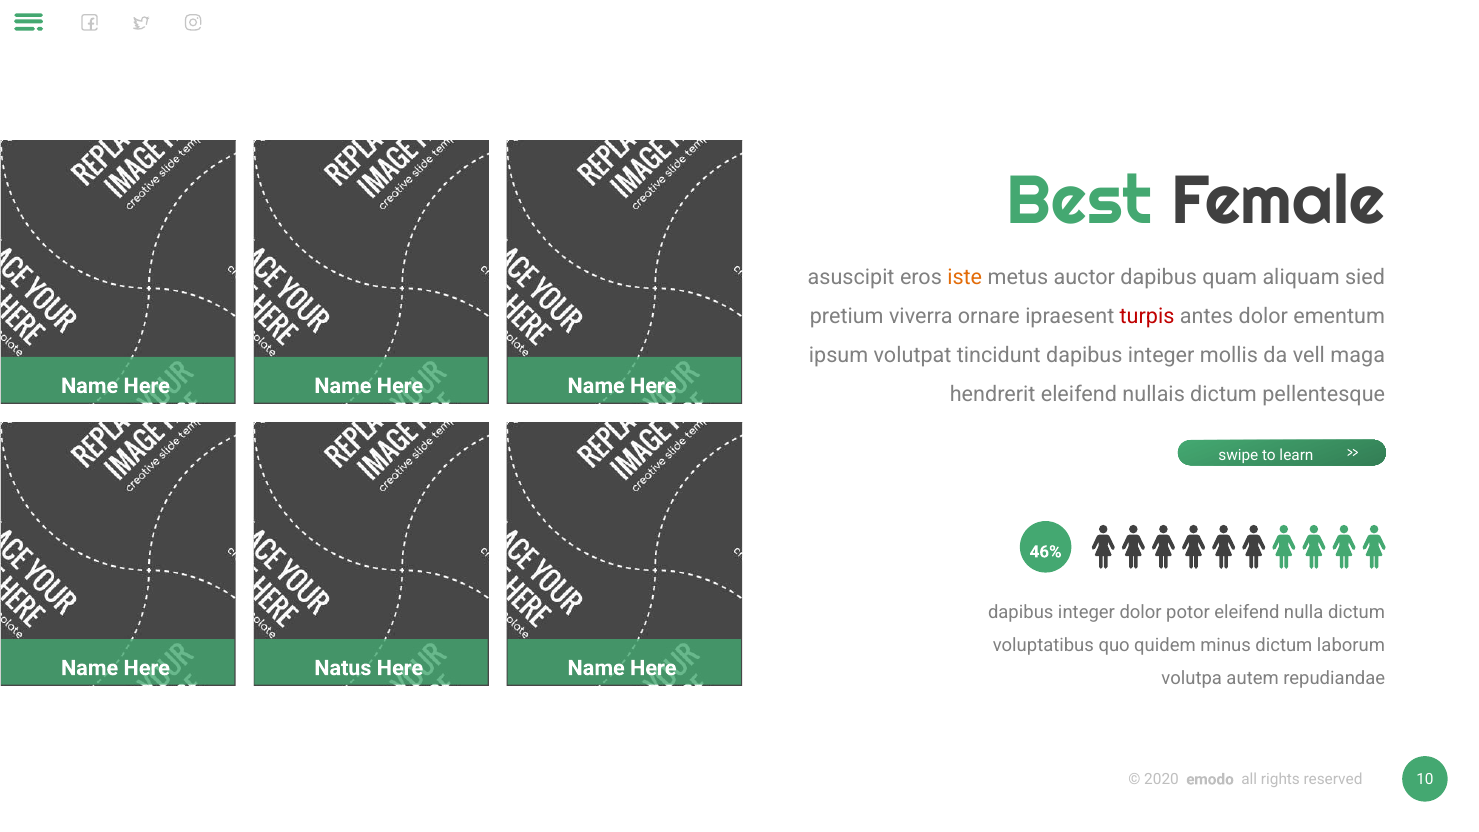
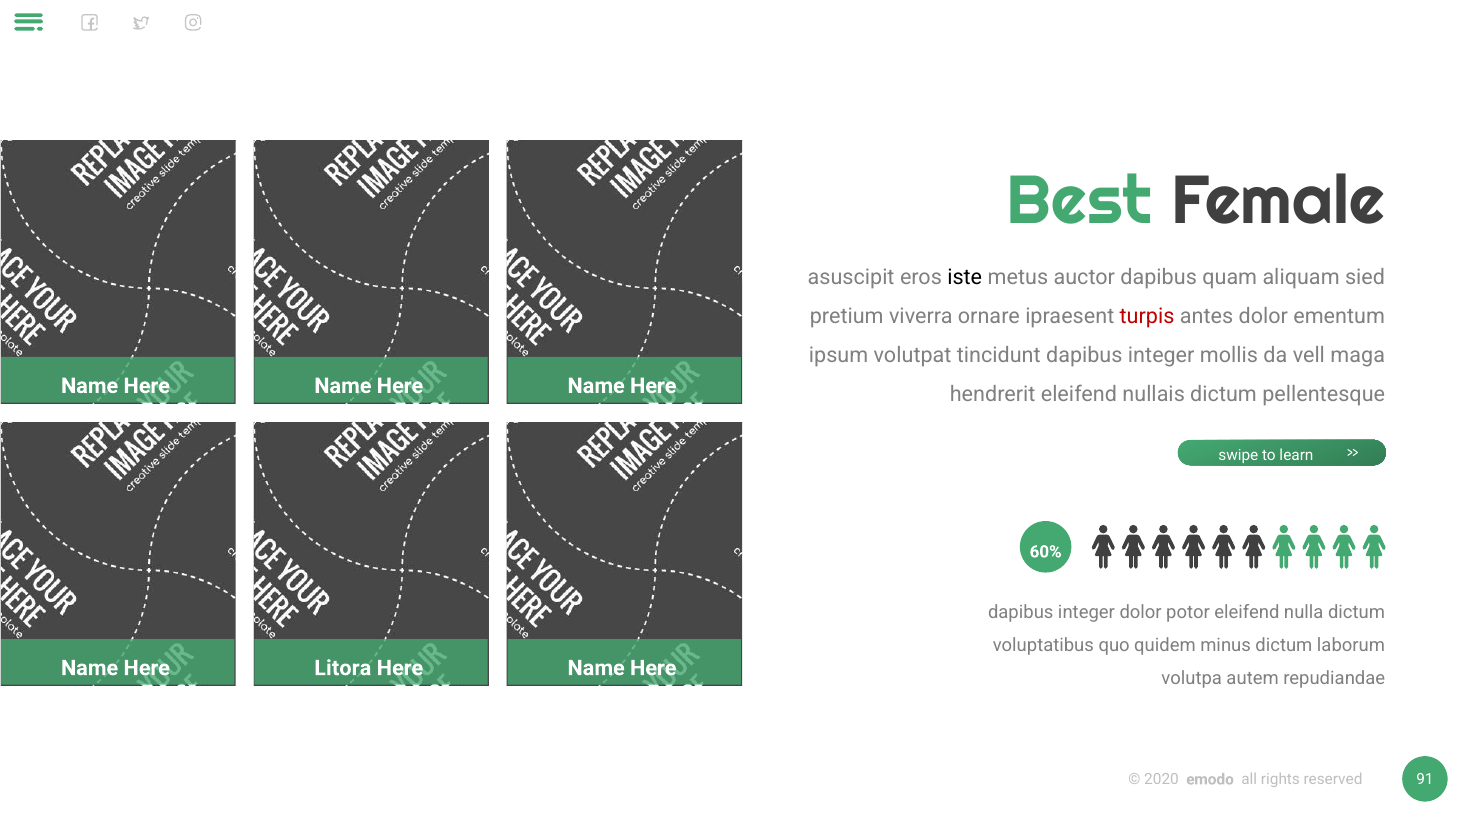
iste colour: orange -> black (965, 277)
46%: 46% -> 60% (1046, 552)
Natus: Natus -> Litora (343, 668)
10: 10 -> 91 (1425, 780)
